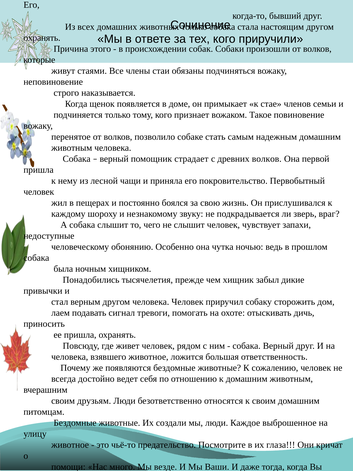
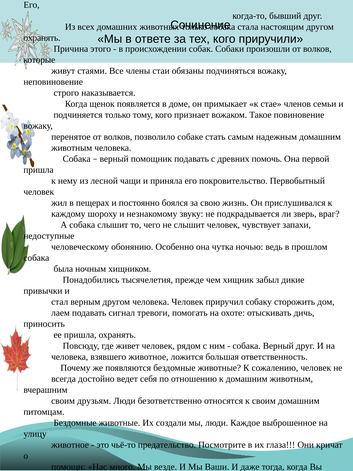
помощник страдает: страдает -> подавать (192, 159)
древних волков: волков -> помочь (267, 159)
